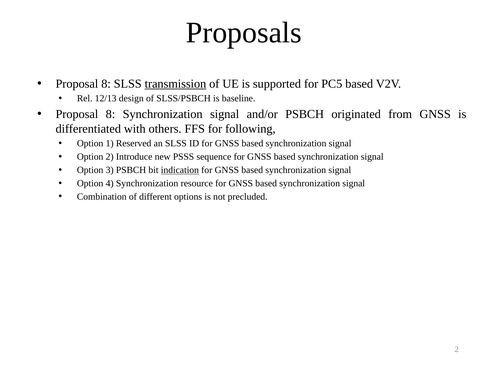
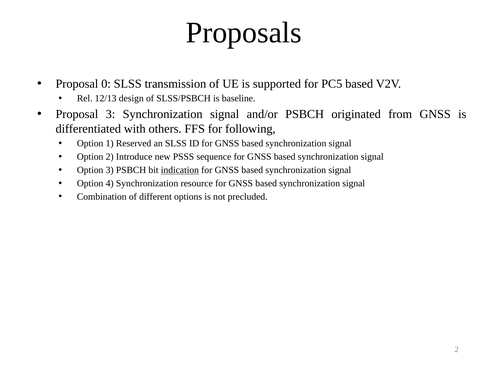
8: 8 -> 0 (106, 84)
transmission underline: present -> none (175, 84)
8: 8 -> 3 (110, 114)
